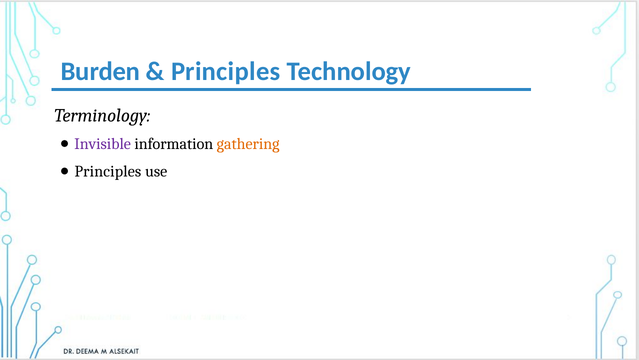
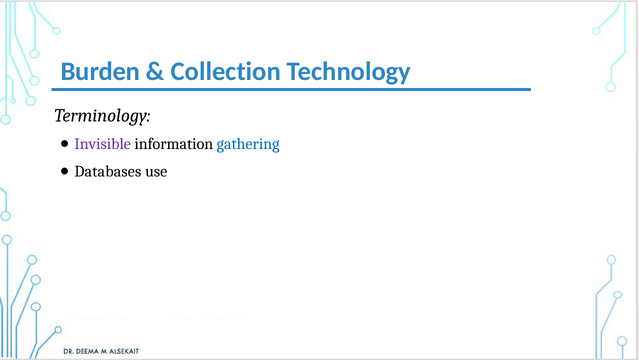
Principles: Principles -> Collection (226, 71)
gathering colour: orange -> blue (248, 144)
Principles: Principles -> Databases (108, 171)
